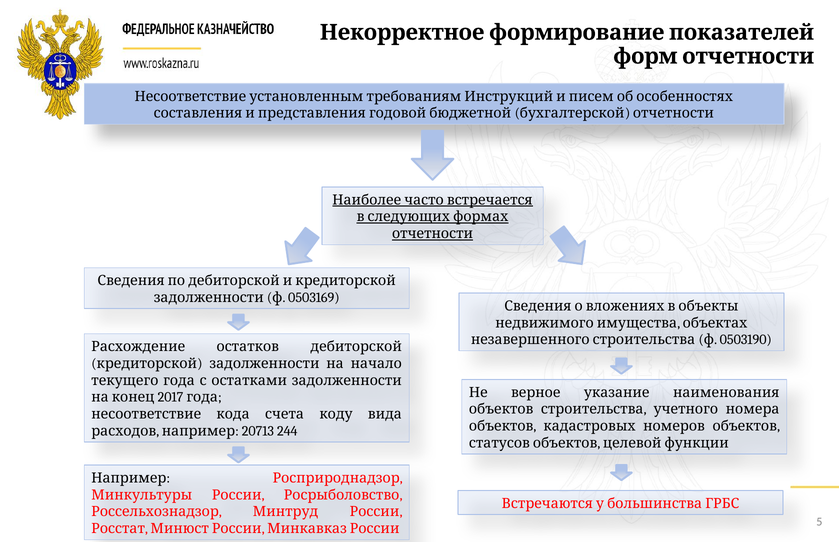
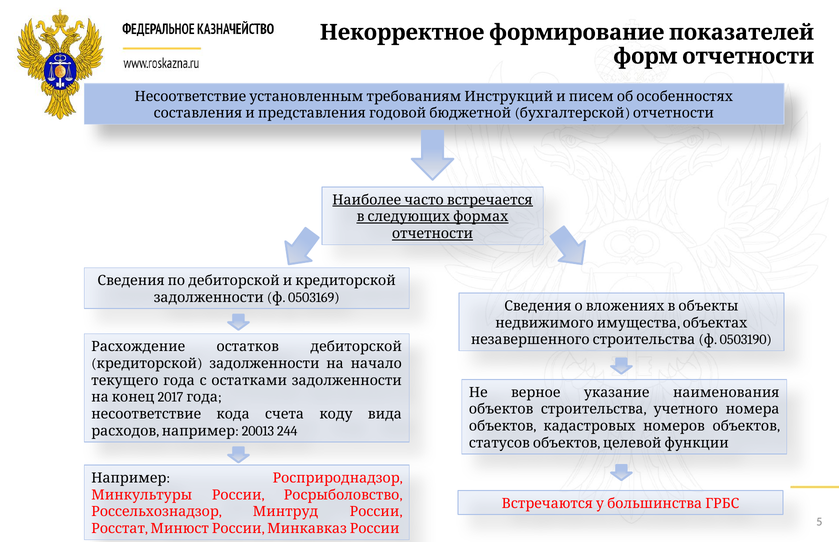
20713: 20713 -> 20013 (258, 431)
